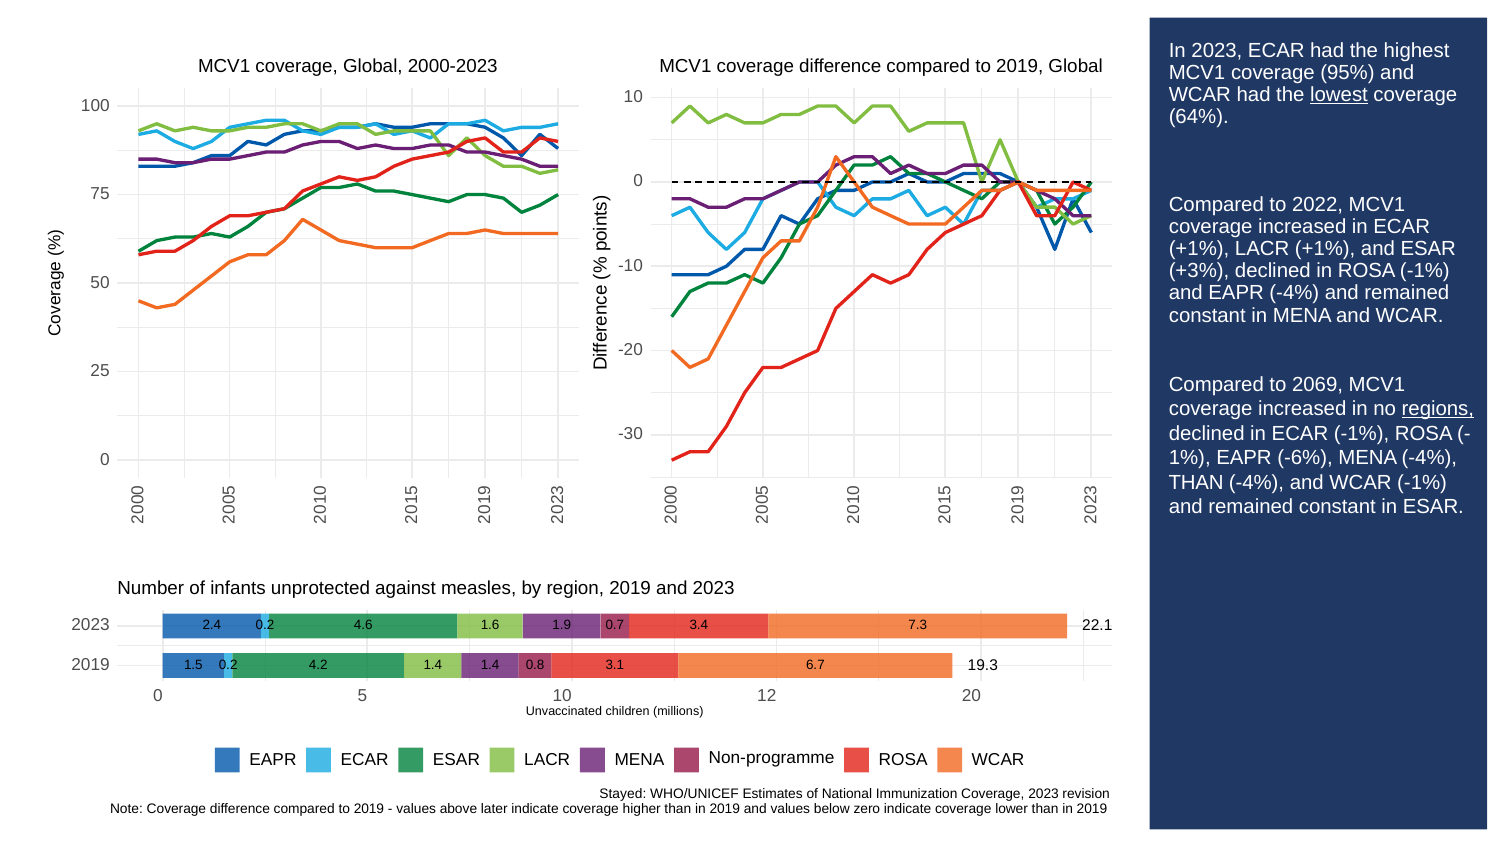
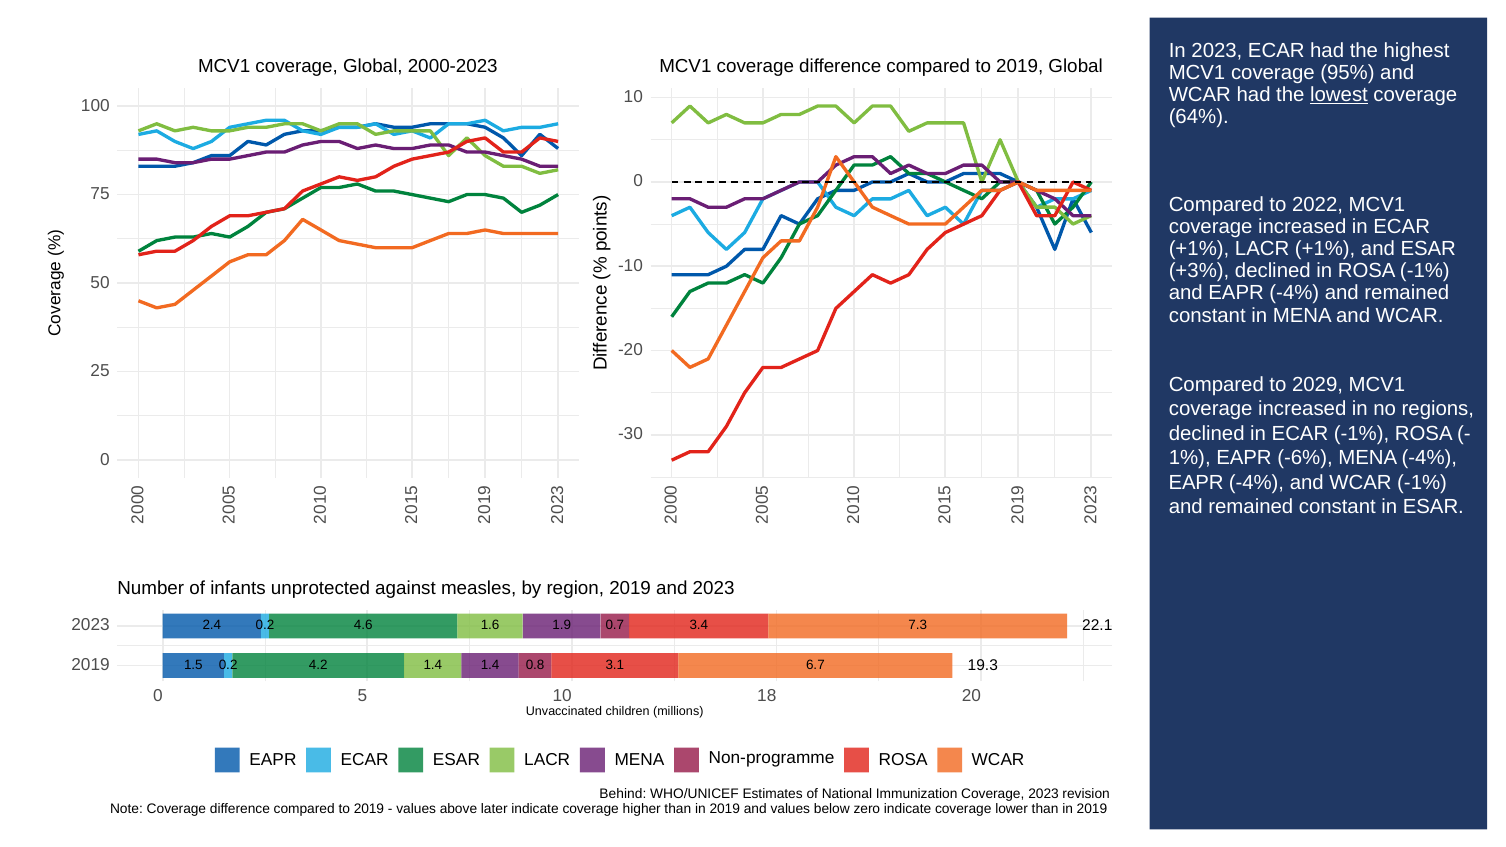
2069: 2069 -> 2029 (1318, 384)
regions underline: present -> none (1438, 409)
THAN: THAN -> EAPR (1196, 482)
12: 12 -> 18 (767, 696)
Stayed: Stayed -> Behind (623, 794)
